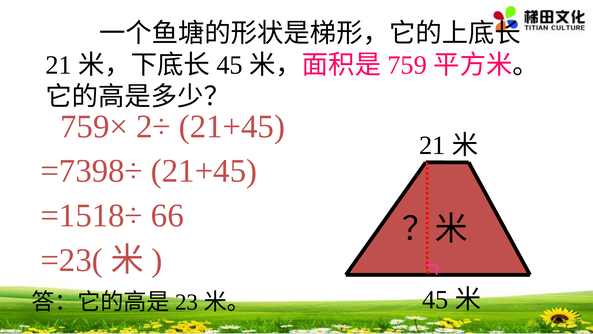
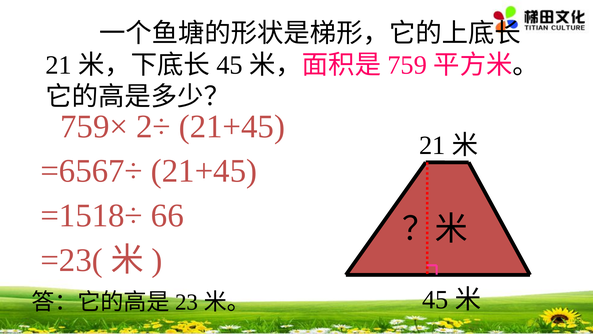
=7398÷: =7398÷ -> =6567÷ (92, 171)
